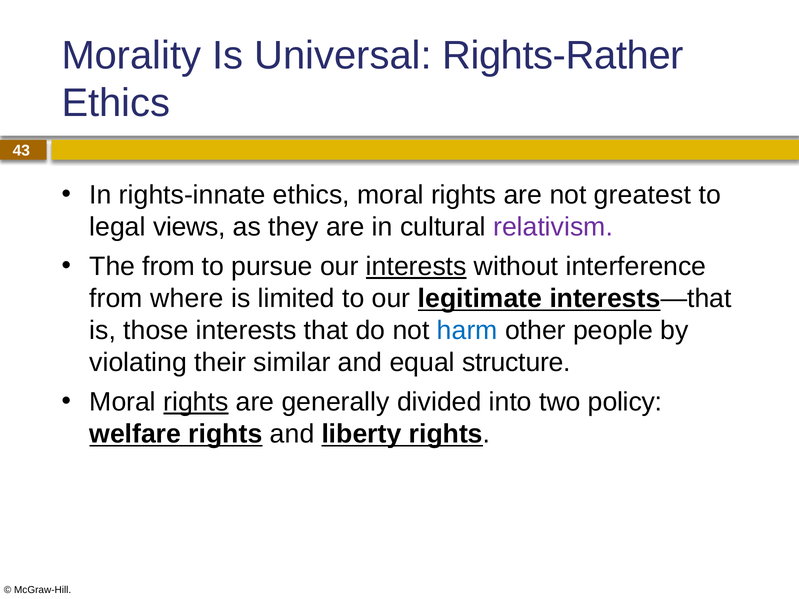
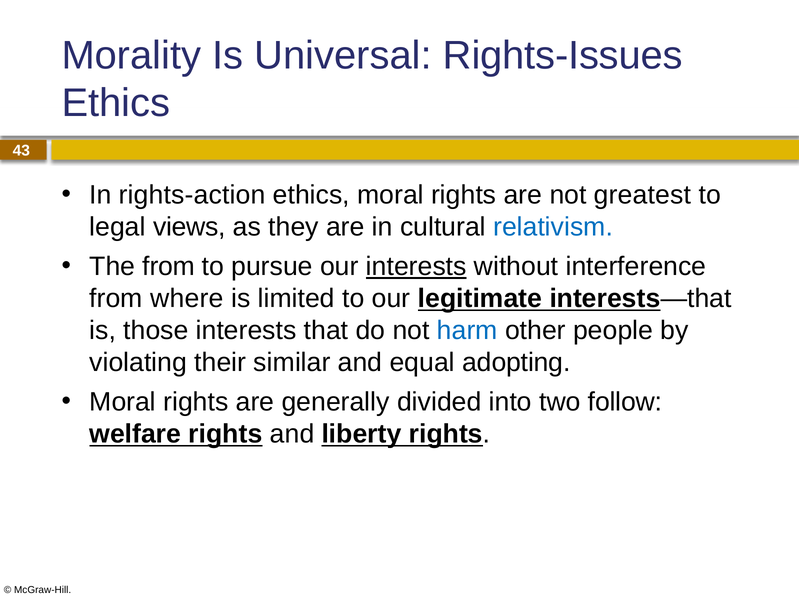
Rights-Rather: Rights-Rather -> Rights-Issues (563, 55)
rights-innate: rights-innate -> rights-action (192, 195)
relativism colour: purple -> blue (553, 227)
structure: structure -> adopting (516, 363)
rights underline: present -> none (196, 402)
policy: policy -> follow (625, 402)
